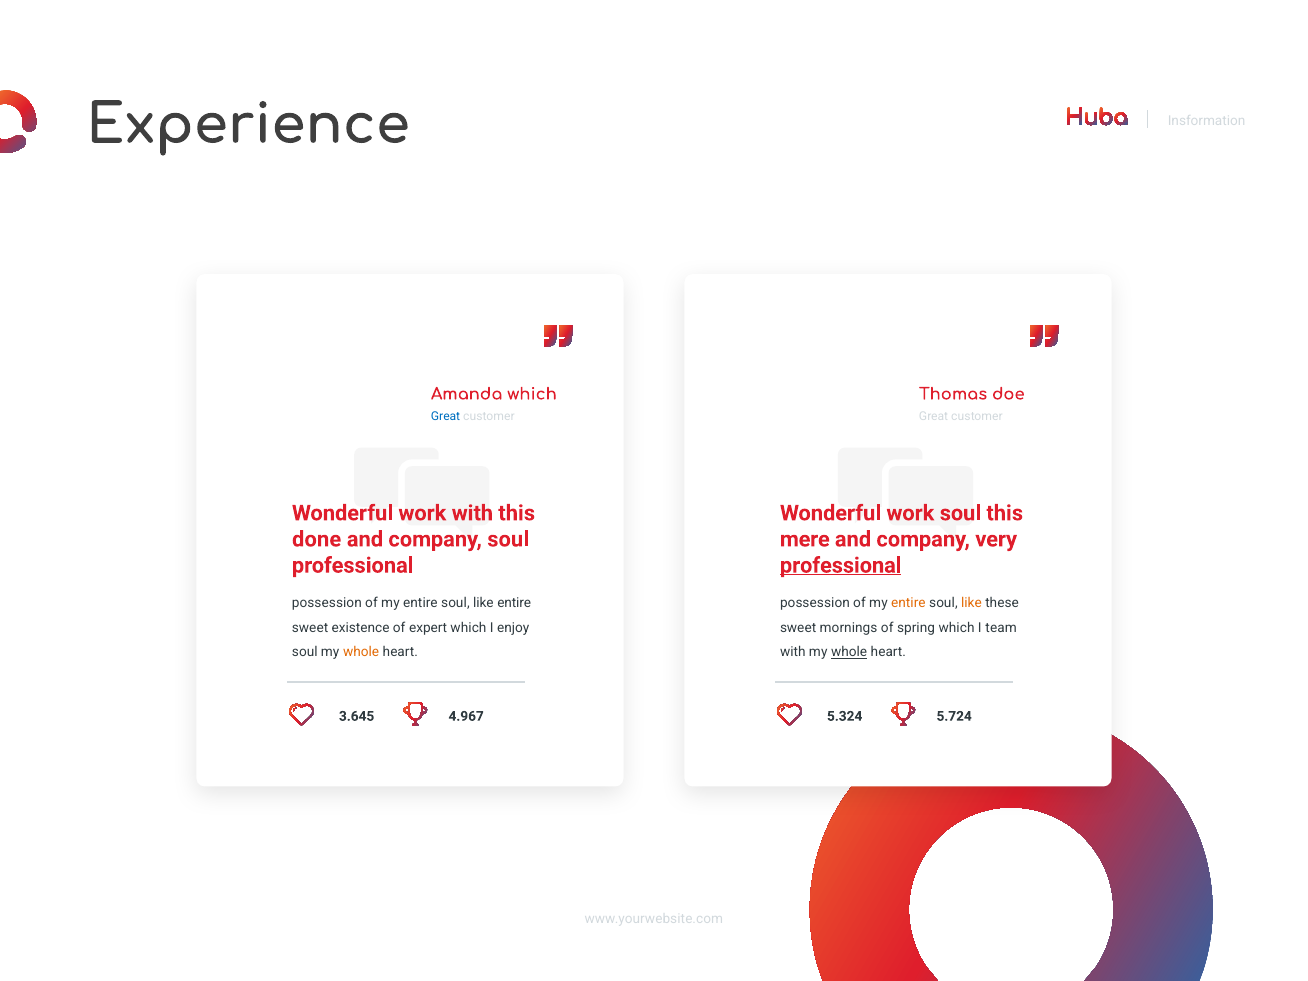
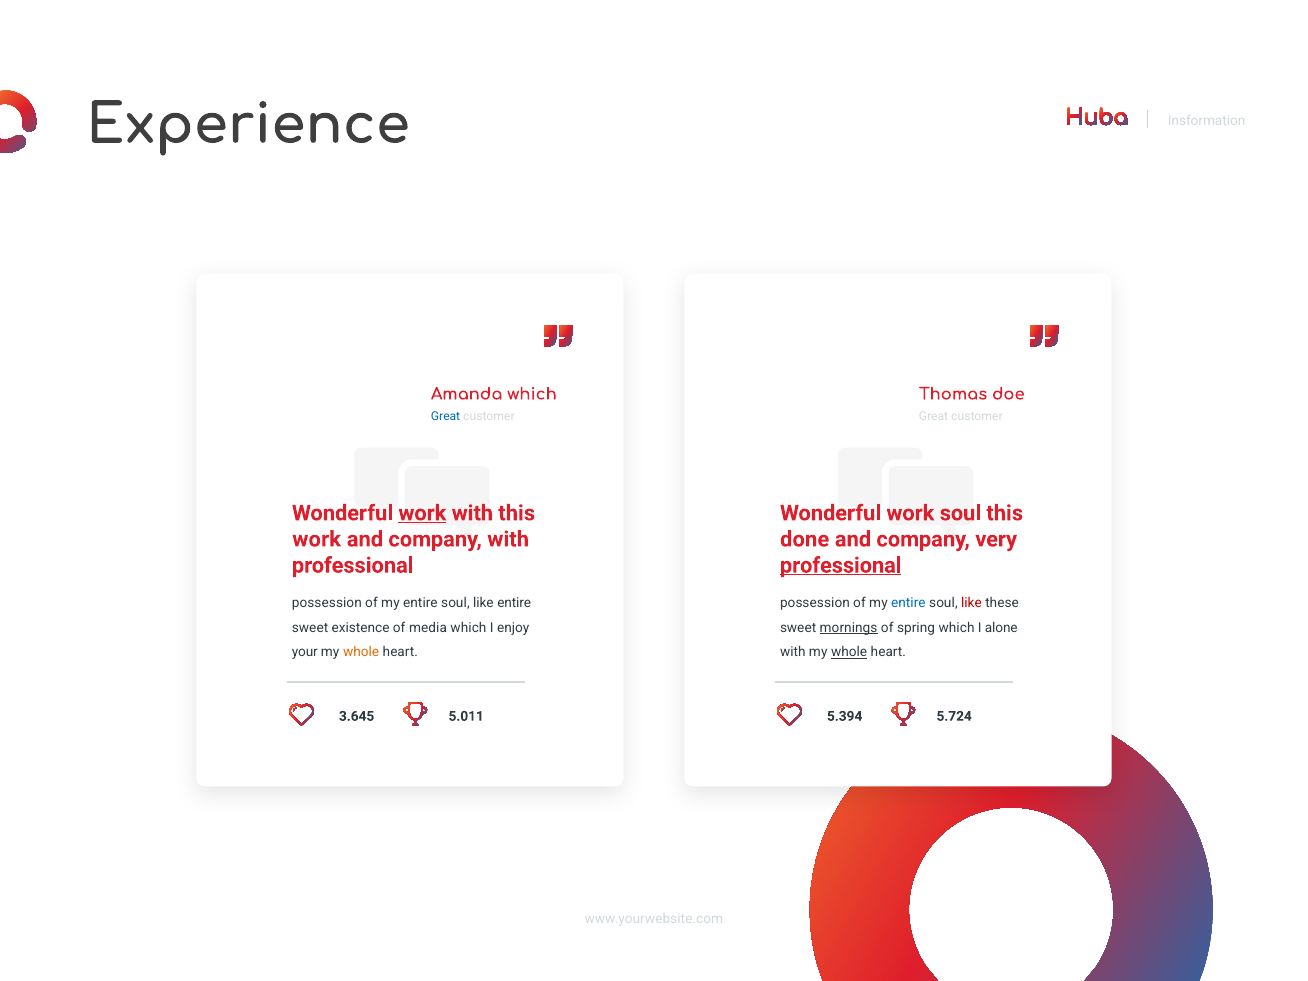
work underline: none -> present (422, 513)
done: done -> work (317, 539)
company soul: soul -> with (508, 539)
mere: mere -> done (805, 539)
entire colour: orange -> blue (908, 603)
like colour: orange -> red (971, 603)
expert: expert -> media (428, 628)
mornings underline: none -> present (849, 628)
team: team -> alone (1001, 628)
soul: soul -> your (305, 652)
4.967: 4.967 -> 5.011 (466, 716)
5.324: 5.324 -> 5.394 (845, 716)
